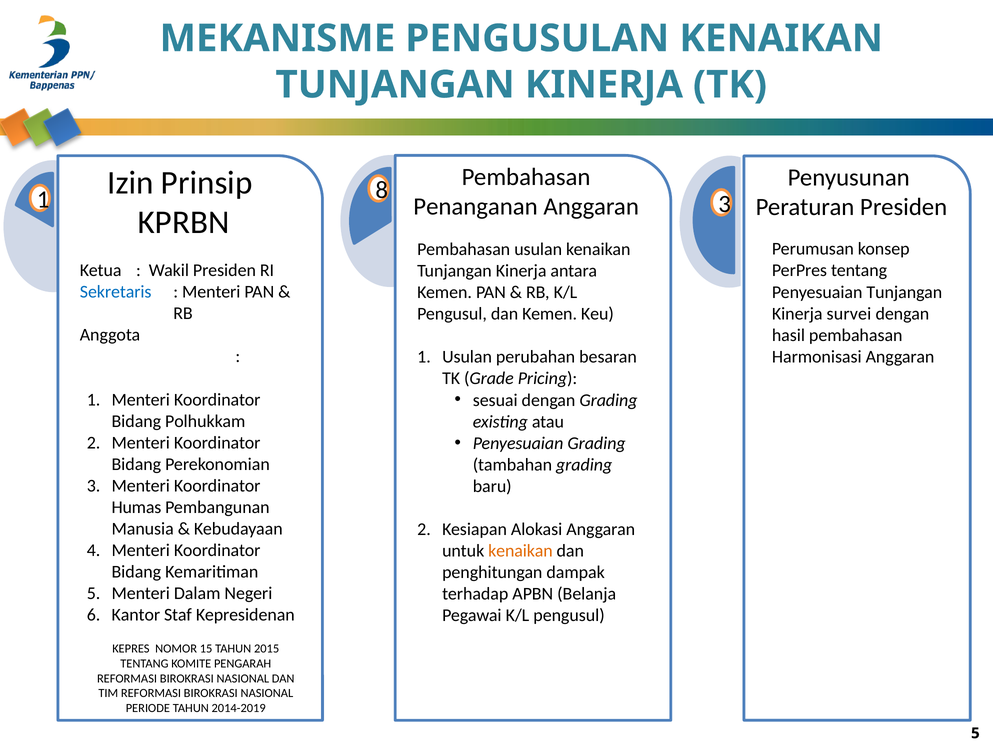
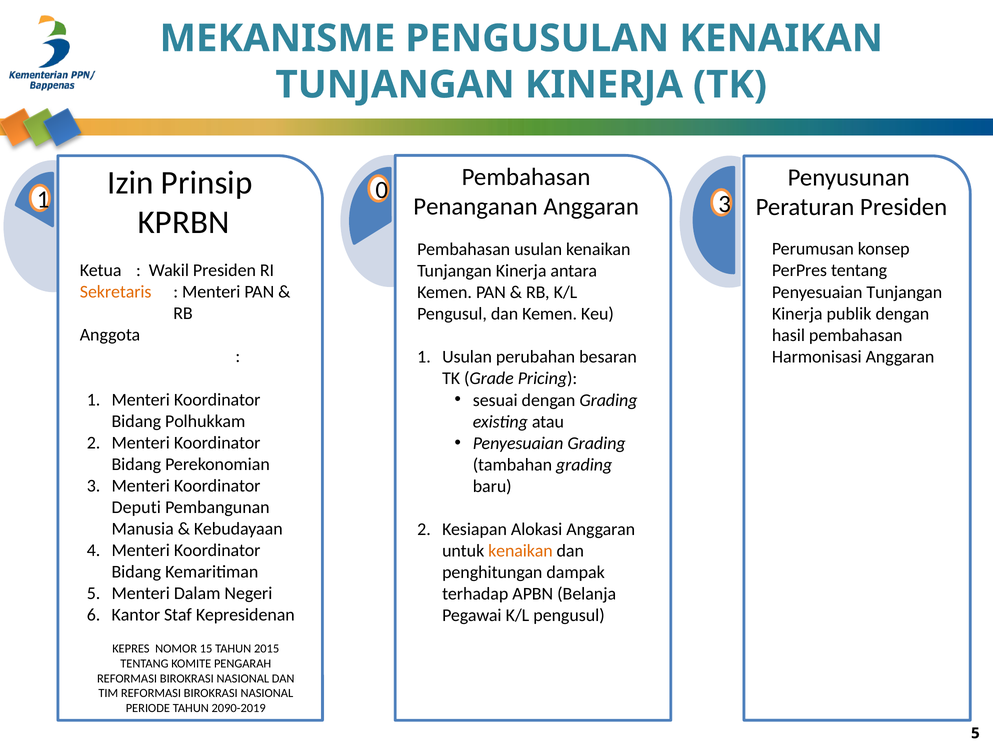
8: 8 -> 0 (382, 190)
Sekretaris colour: blue -> orange (116, 292)
survei: survei -> publik (849, 314)
Humas: Humas -> Deputi (136, 507)
2014-2019: 2014-2019 -> 2090-2019 (239, 708)
